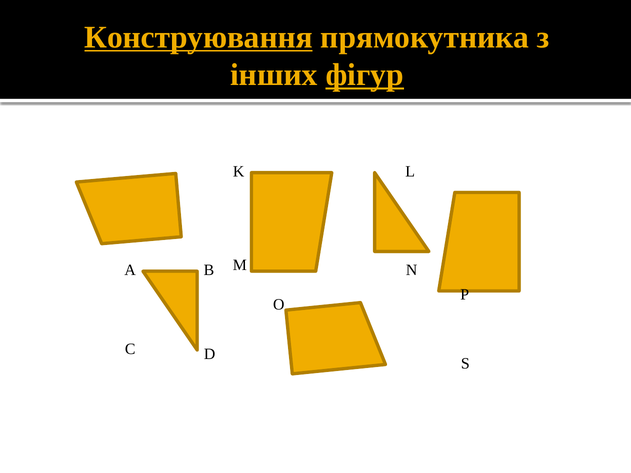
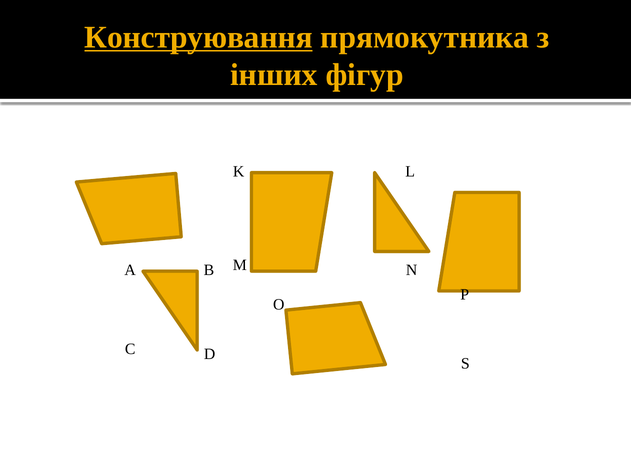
фігур underline: present -> none (365, 75)
